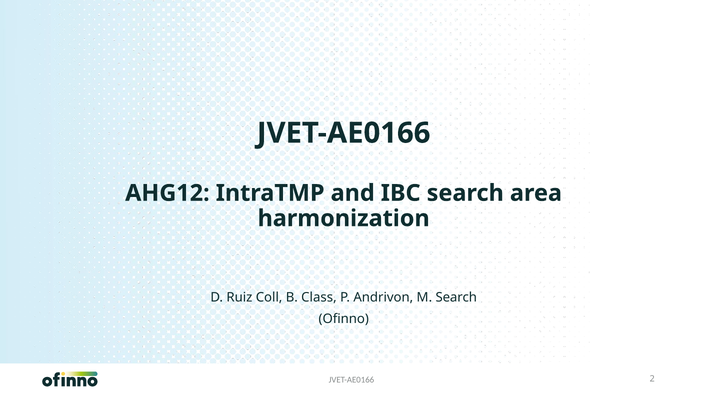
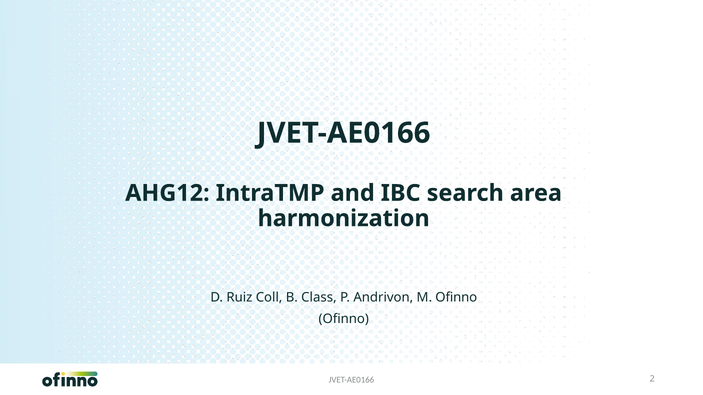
M Search: Search -> Ofinno (456, 298)
